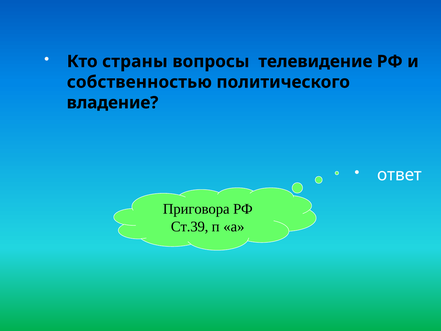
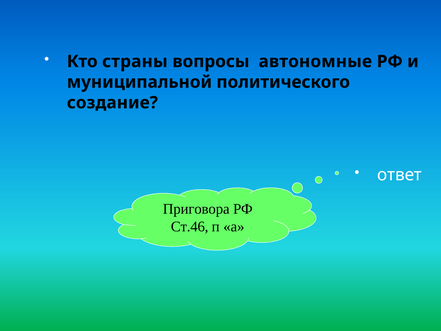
телевидение: телевидение -> автономные (315, 61)
собственностью: собственностью -> муниципальной (139, 82)
владение: владение -> создание (112, 103)
Ст.39: Ст.39 -> Ст.46 (190, 226)
